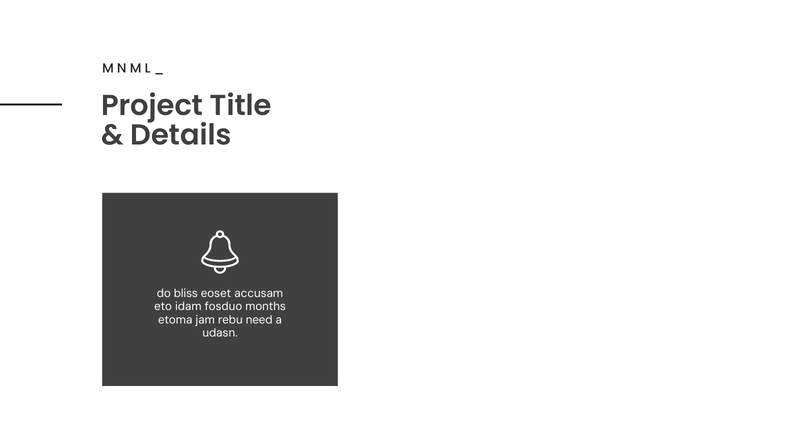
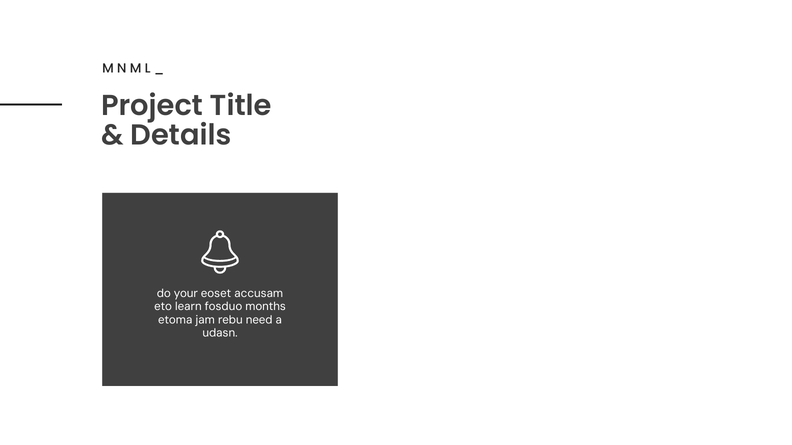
bliss: bliss -> your (186, 294)
idam: idam -> learn (188, 307)
